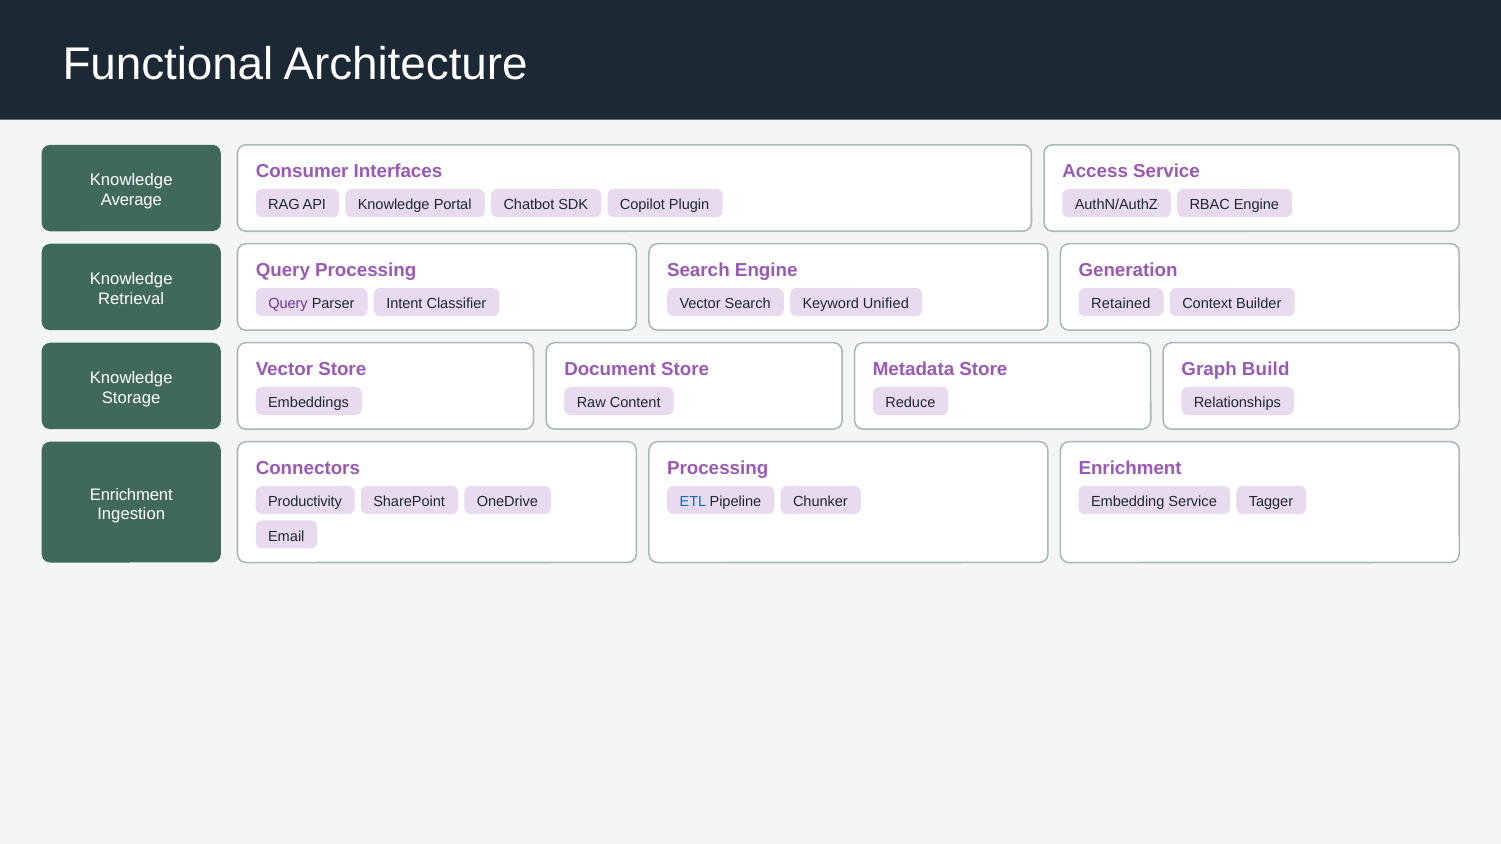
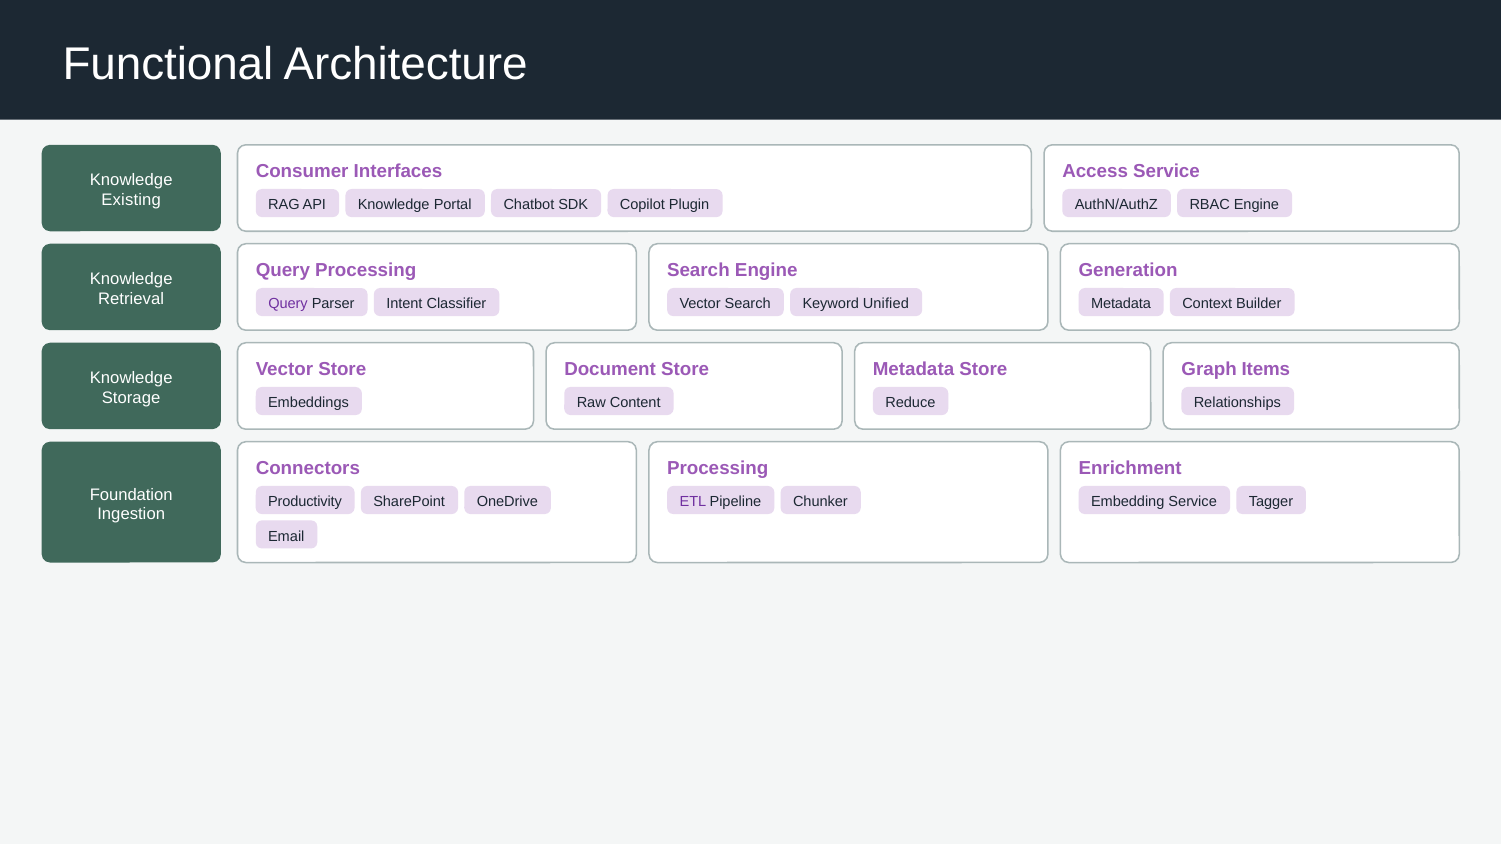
Average: Average -> Existing (131, 201)
Retained: Retained -> Metadata (1121, 304)
Build: Build -> Items (1266, 370)
Enrichment: Enrichment -> Foundation (131, 495)
ETL colour: blue -> purple (693, 502)
